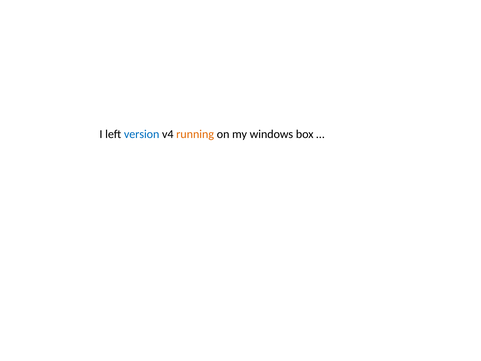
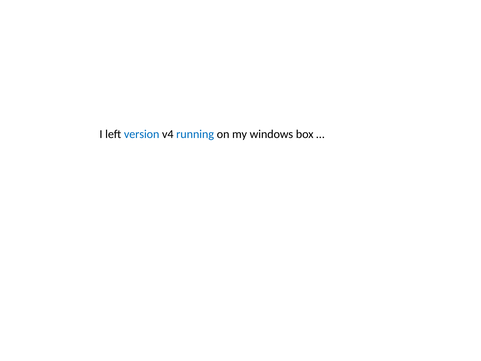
running colour: orange -> blue (195, 134)
